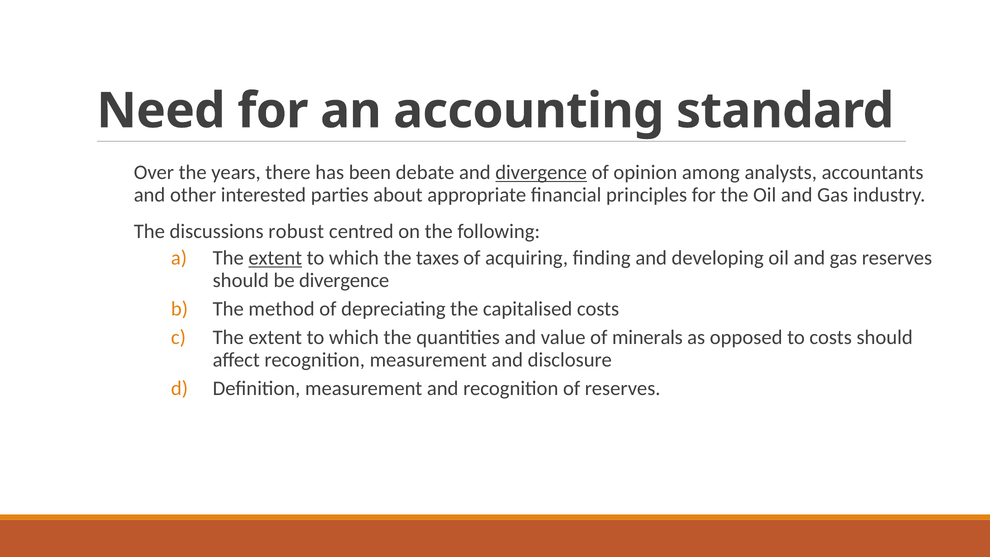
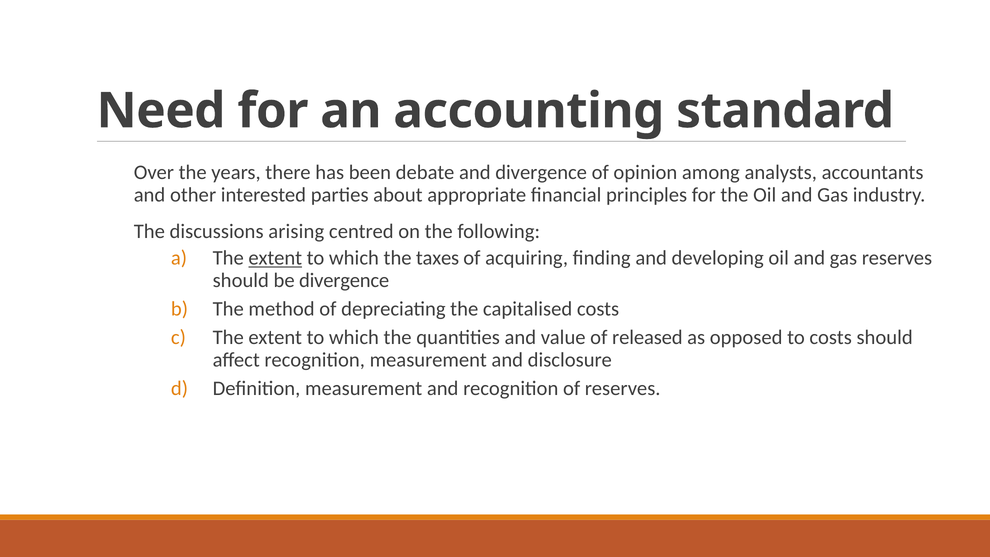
divergence underline: present -> none (541, 173)
robust: robust -> arising (296, 232)
minerals: minerals -> released (647, 337)
